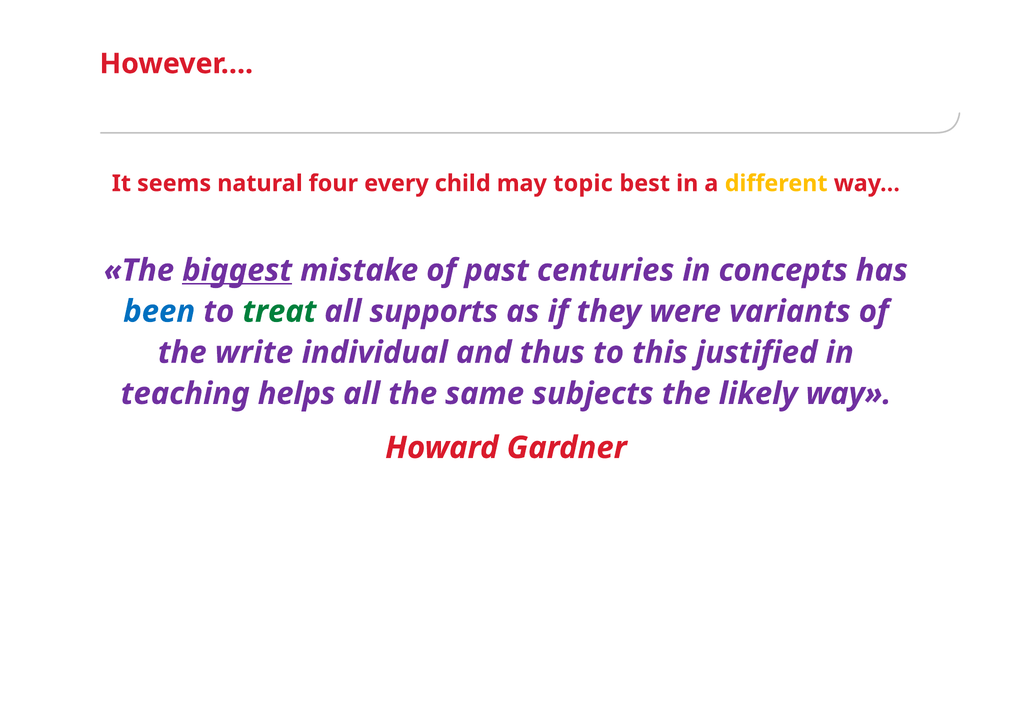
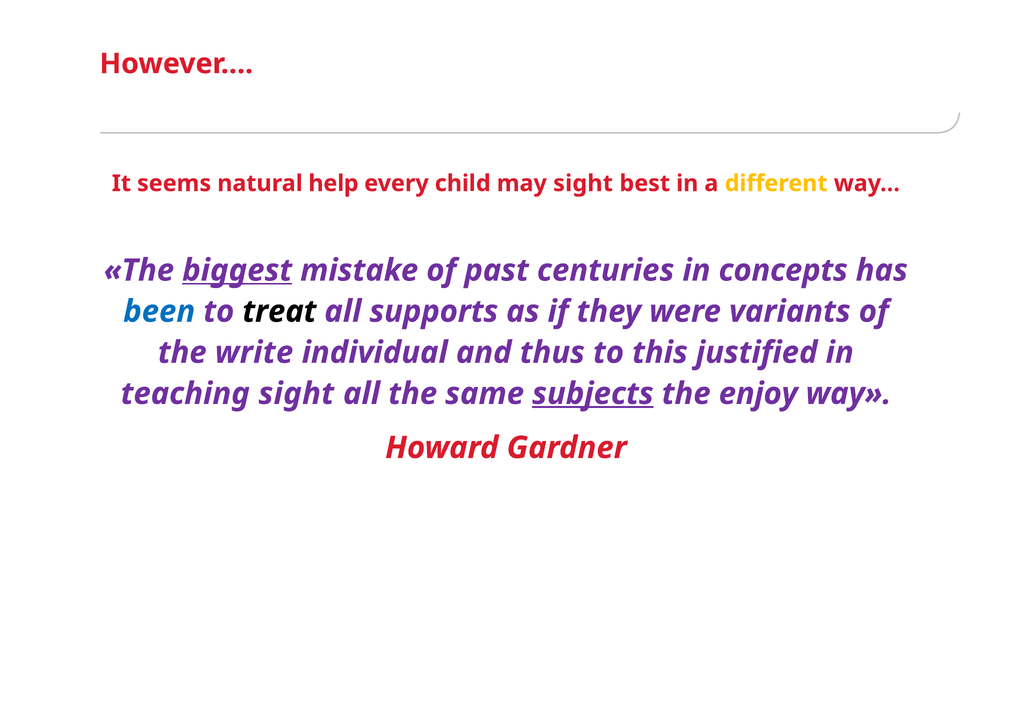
four: four -> help (333, 183)
may topic: topic -> sight (583, 183)
treat colour: green -> black (279, 311)
teaching helps: helps -> sight (296, 394)
subjects underline: none -> present (593, 394)
likely: likely -> enjoy (758, 394)
